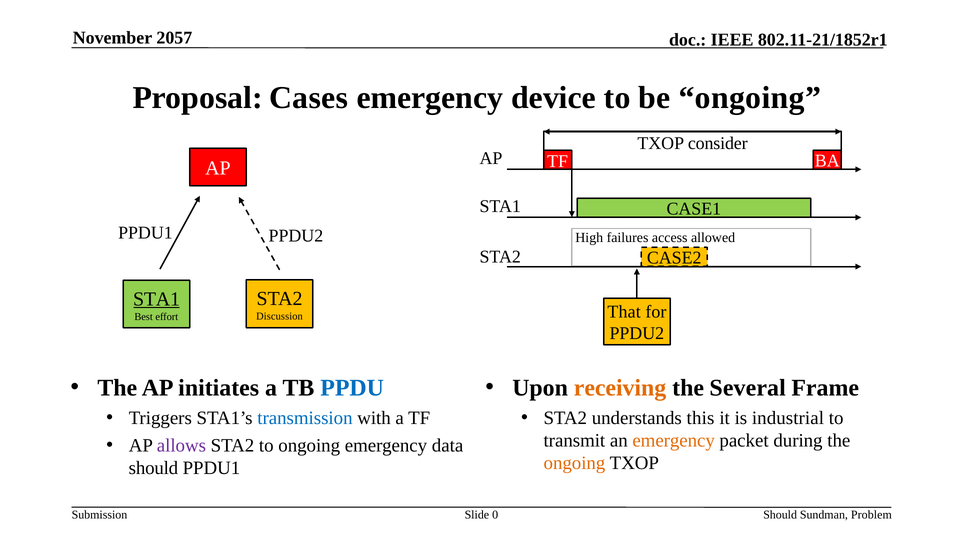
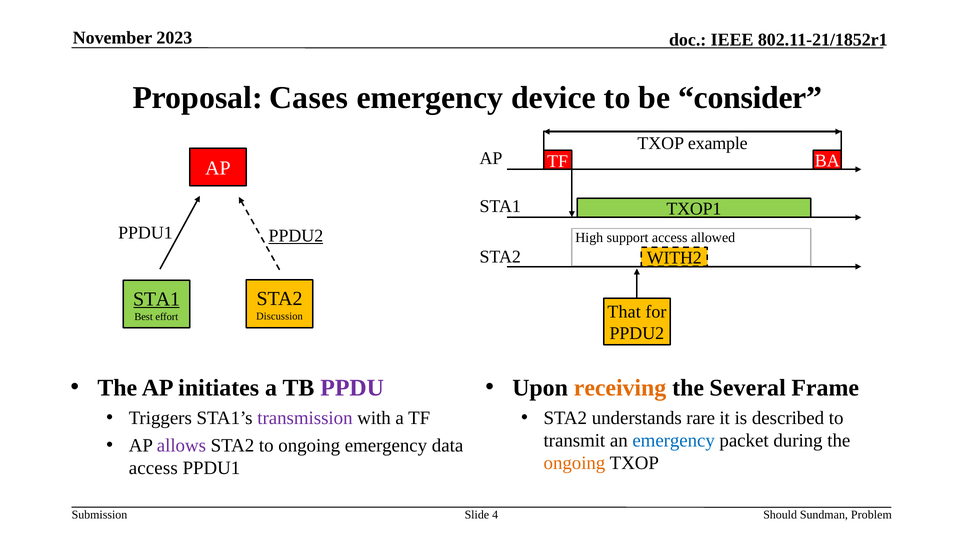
2057: 2057 -> 2023 (174, 38)
be ongoing: ongoing -> consider (750, 98)
consider: consider -> example (718, 144)
CASE1: CASE1 -> TXOP1 (694, 209)
PPDU2 underline: none -> present (296, 236)
failures: failures -> support (628, 238)
CASE2: CASE2 -> WITH2 (674, 258)
PPDU colour: blue -> purple (352, 388)
transmission colour: blue -> purple (305, 418)
this: this -> rare (701, 418)
industrial: industrial -> described (788, 418)
emergency colour: orange -> blue (674, 441)
should: should -> access (153, 468)
0: 0 -> 4 (495, 515)
